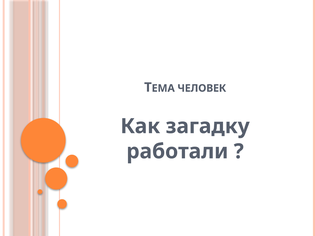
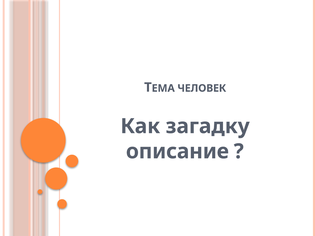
работали: работали -> описание (177, 152)
